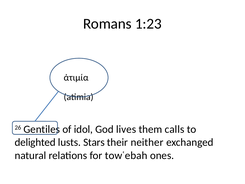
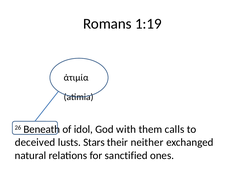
1:23: 1:23 -> 1:19 (148, 24)
Gentiles: Gentiles -> Beneath (42, 129)
lives: lives -> with (126, 129)
delighted: delighted -> deceived (35, 142)
towʿebah: towʿebah -> sanctified (126, 155)
